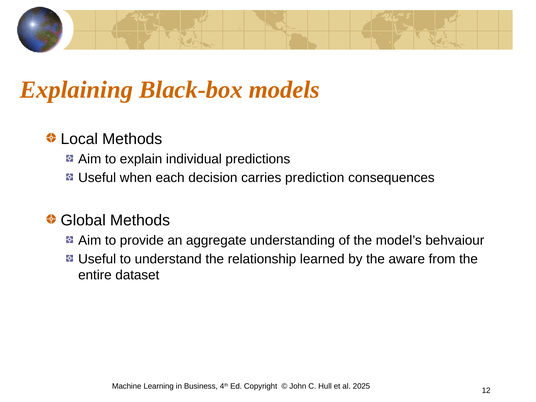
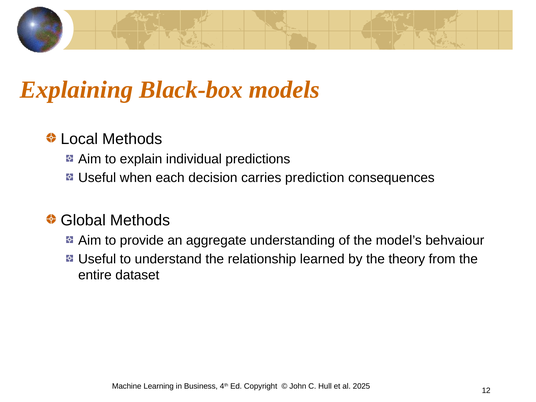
aware: aware -> theory (407, 259)
